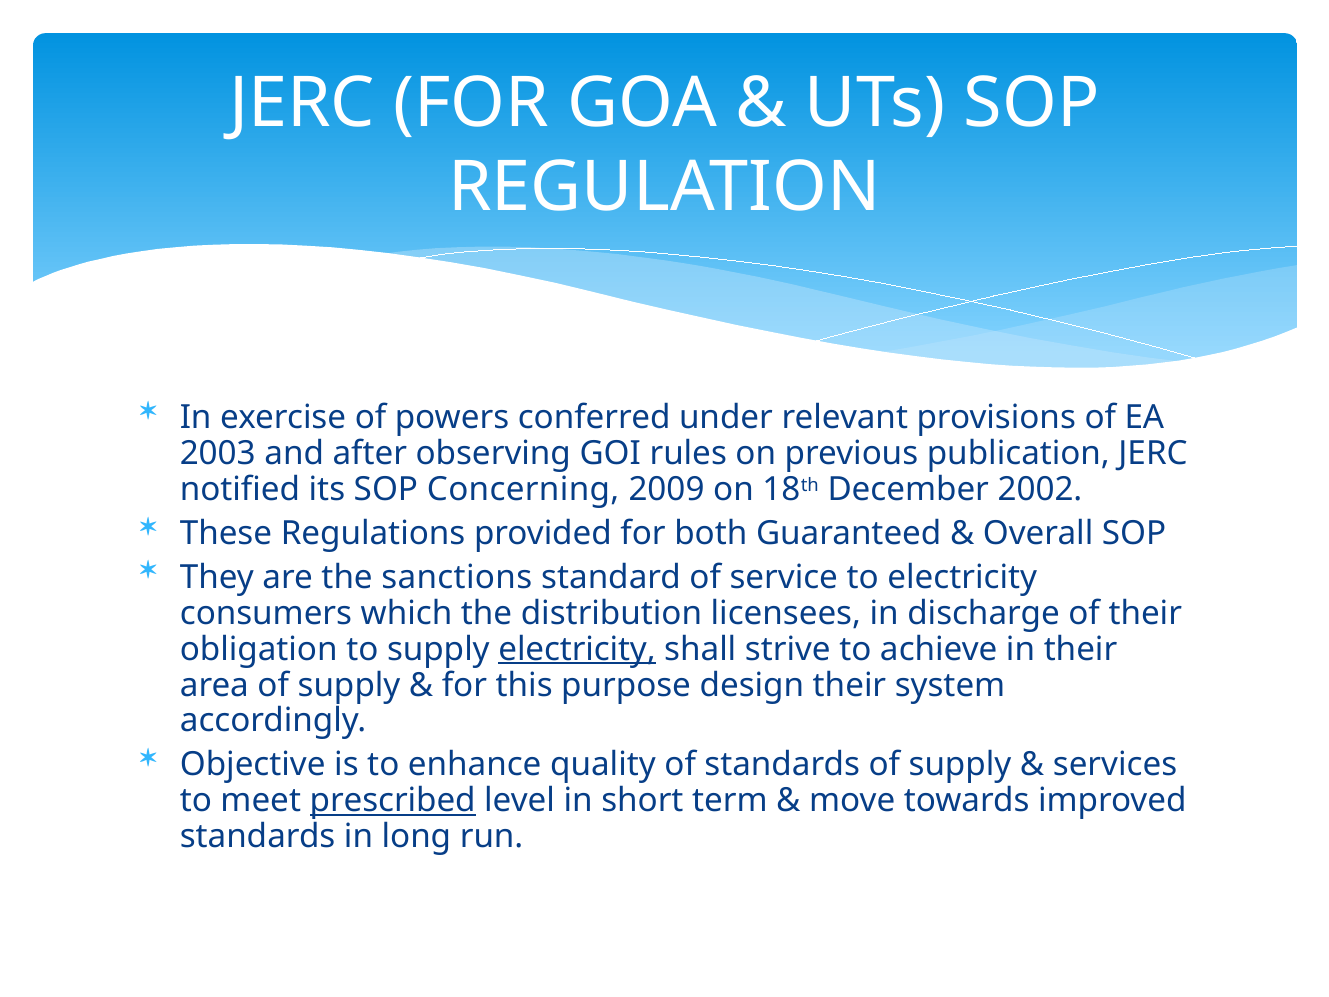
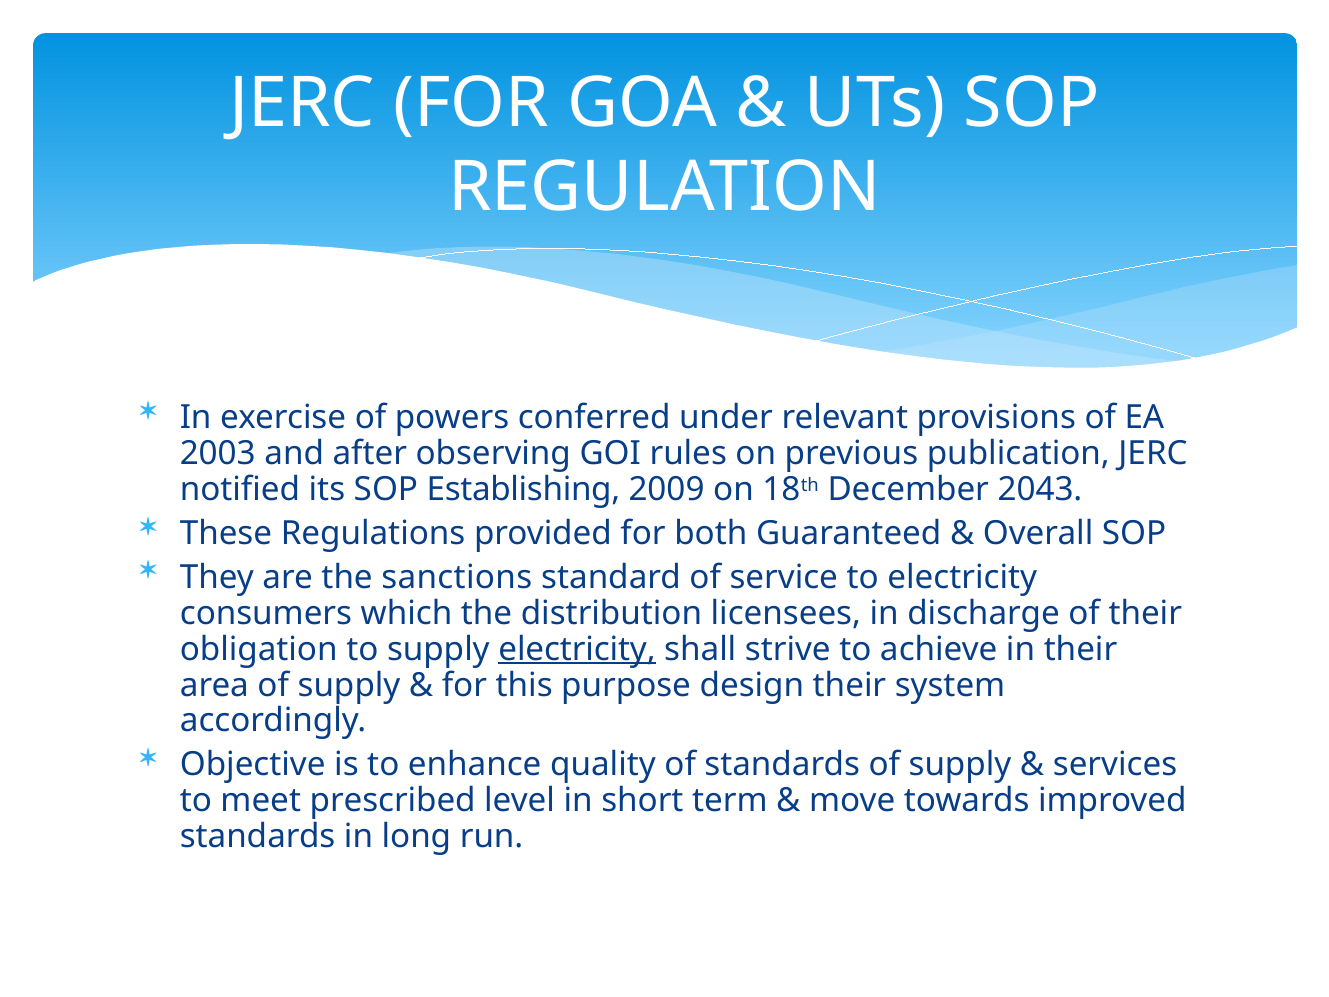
Concerning: Concerning -> Establishing (523, 490)
2002: 2002 -> 2043 (1040, 490)
prescribed underline: present -> none (393, 801)
